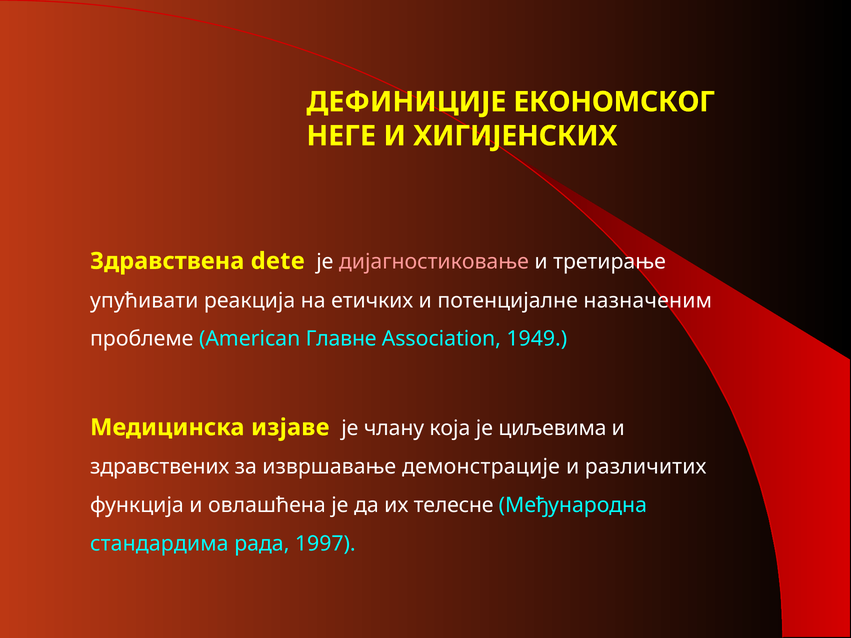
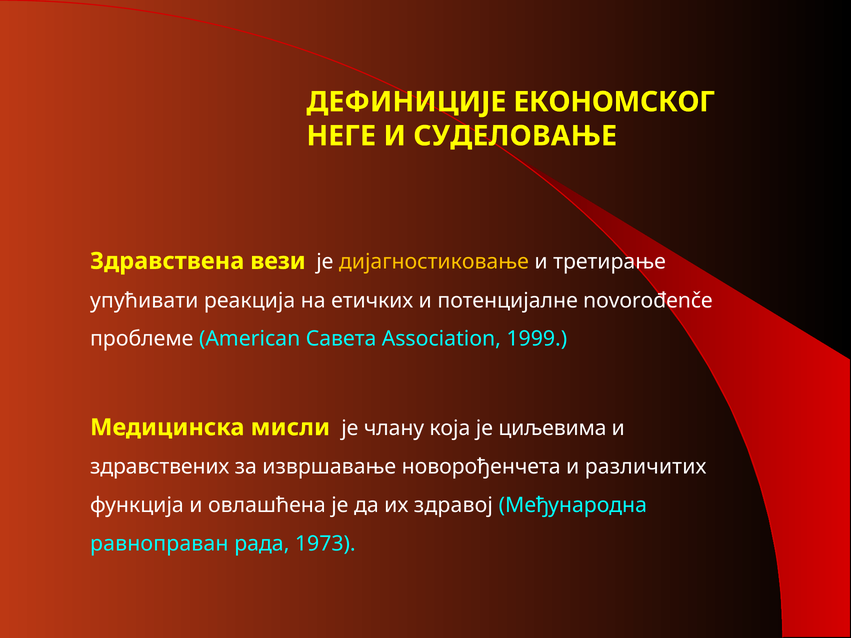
ХИГИЈЕНСКИХ: ХИГИЈЕНСКИХ -> СУДЕЛОВАЊЕ (515, 136)
dete: dete -> вези (278, 261)
дијагностиковање colour: pink -> yellow (434, 262)
назначеним: назначеним -> novorođenče (648, 301)
Главне: Главне -> Савета (341, 339)
1949: 1949 -> 1999 (537, 339)
изјаве: изјаве -> мисли (290, 428)
демонстрације: демонстрације -> новорођенчета (481, 467)
телесне: телесне -> здравој (453, 505)
стандардима: стандардима -> равноправан (159, 544)
1997: 1997 -> 1973 (325, 544)
